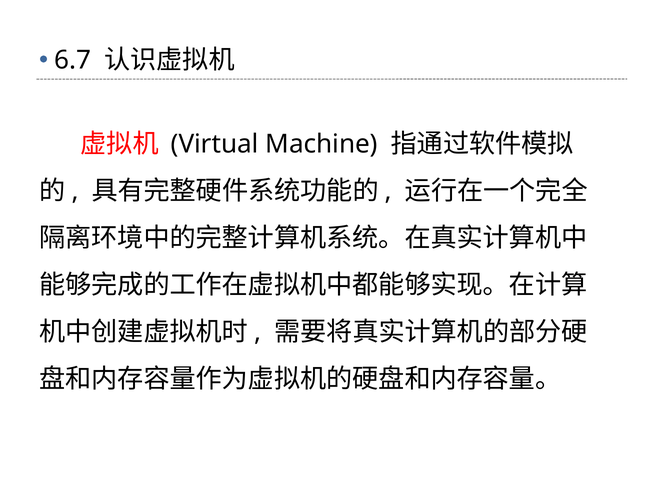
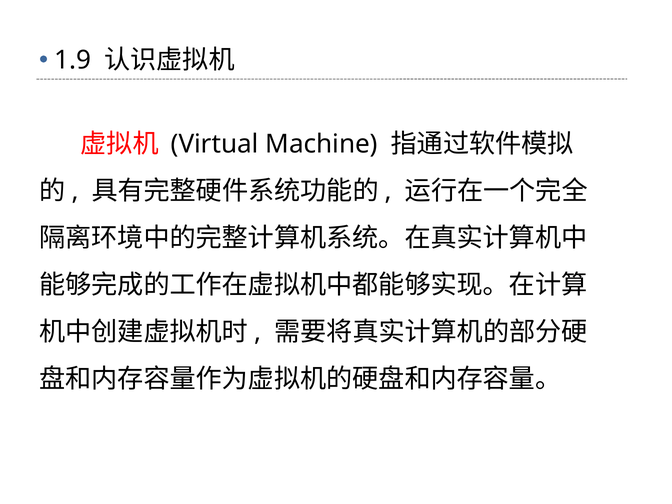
6.7: 6.7 -> 1.9 (73, 60)
